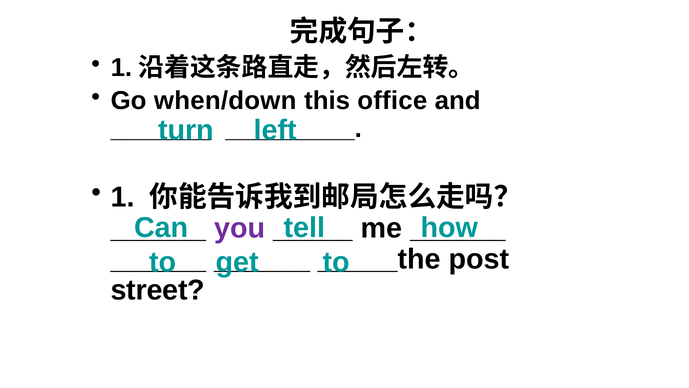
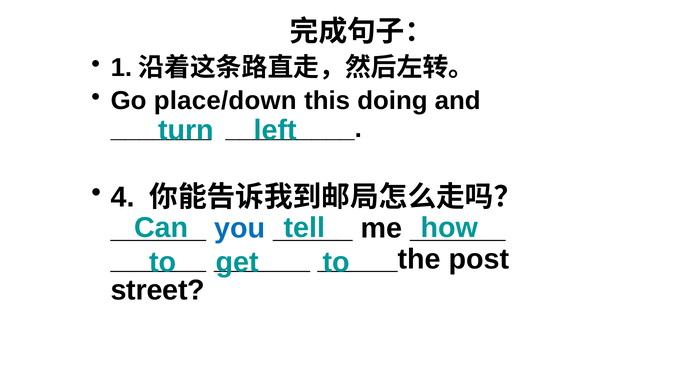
when/down: when/down -> place/down (225, 101)
office: office -> doing (392, 101)
1: 1 -> 4 (123, 197)
you colour: purple -> blue (240, 228)
